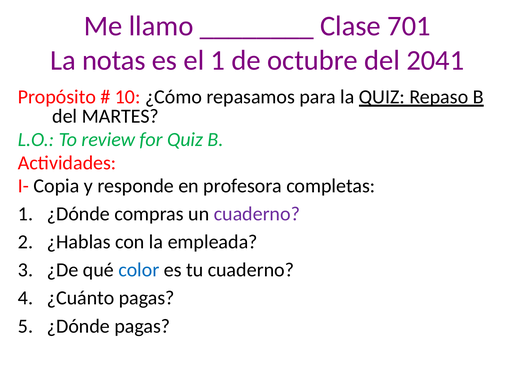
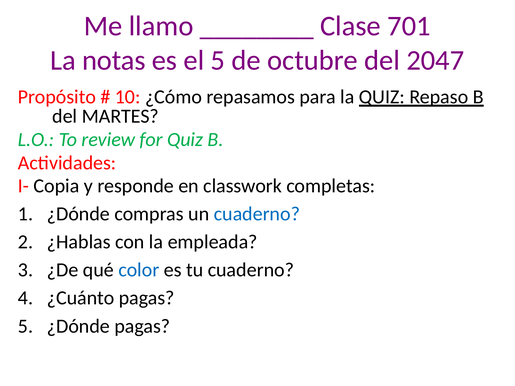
el 1: 1 -> 5 (218, 60)
2041: 2041 -> 2047 (435, 60)
profesora: profesora -> classwork (243, 186)
cuaderno colour: purple -> blue (257, 214)
